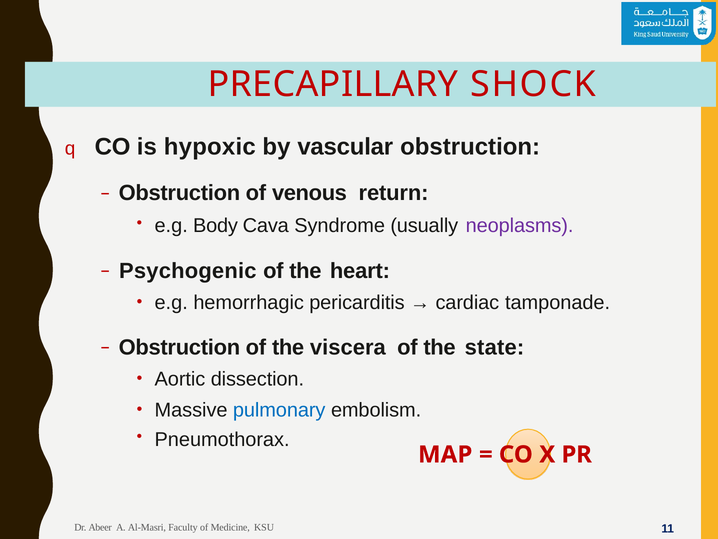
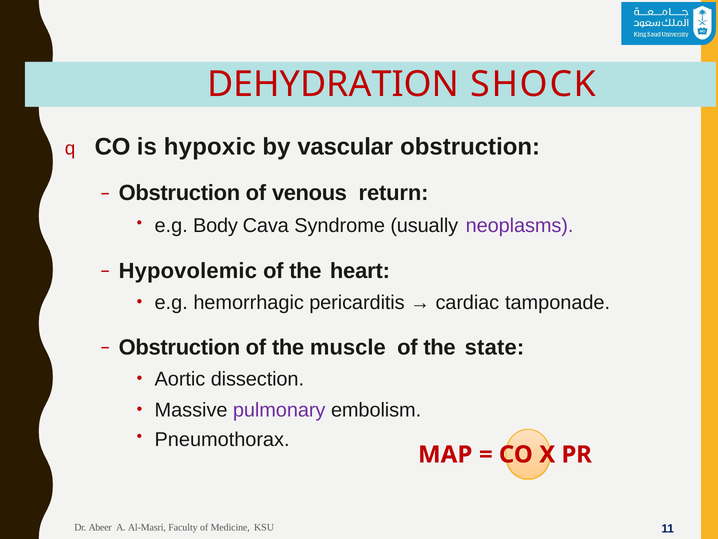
PRECAPILLARY: PRECAPILLARY -> DEHYDRATION (333, 84)
Psychogenic: Psychogenic -> Hypovolemic (188, 271)
viscera: viscera -> muscle (348, 347)
pulmonary colour: blue -> purple (279, 410)
